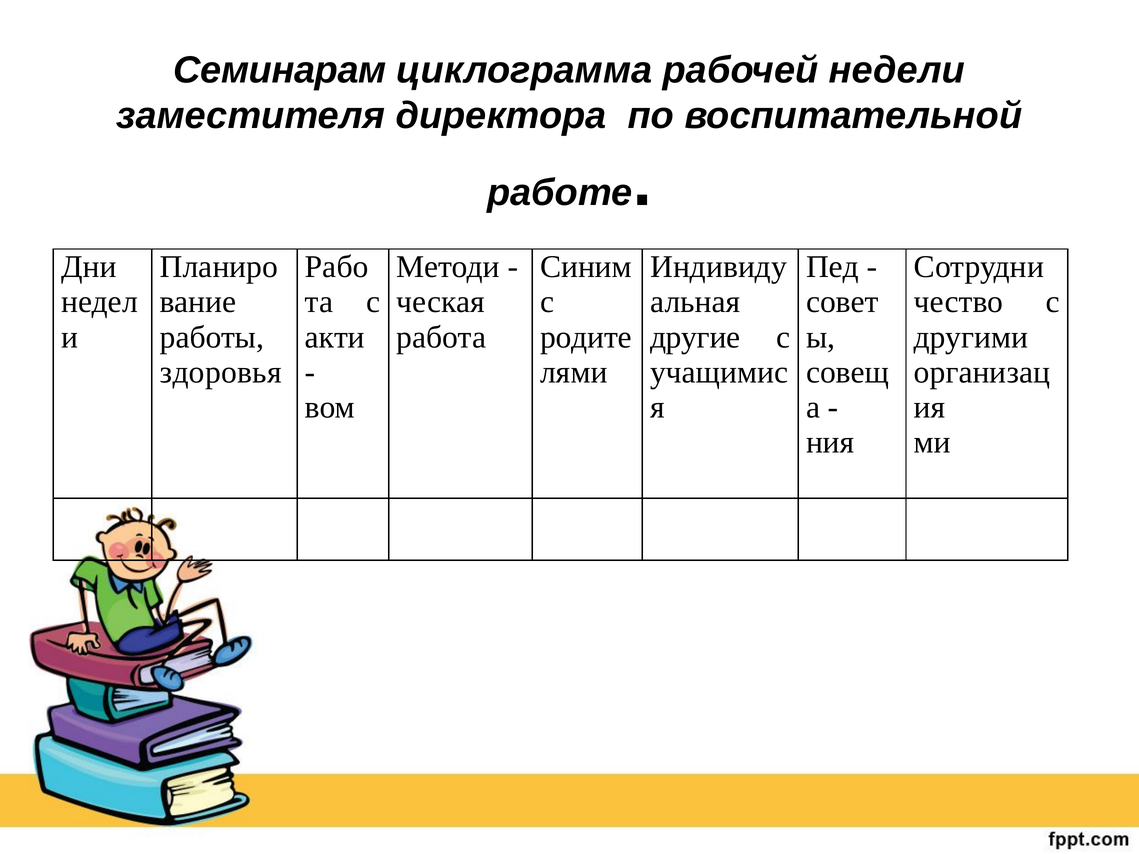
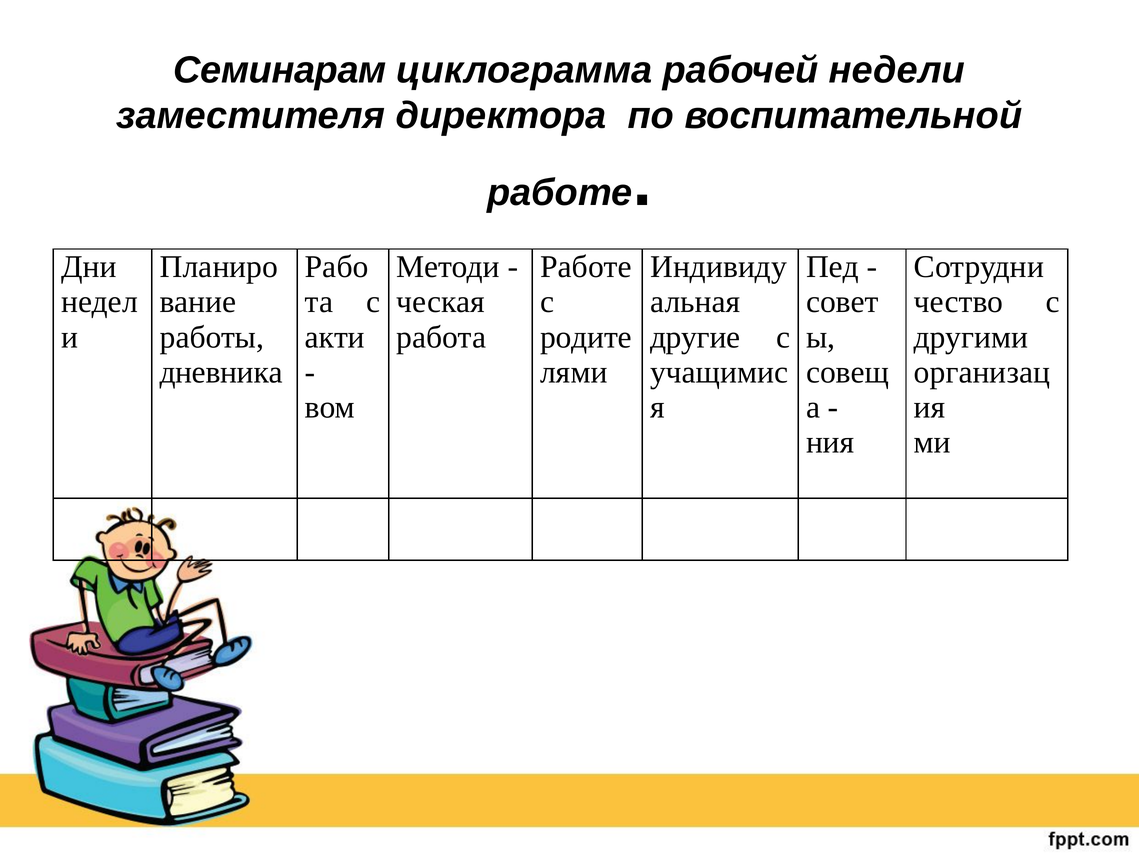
Синим: Синим -> Работе (586, 267)
здоровья: здоровья -> дневника (221, 372)
